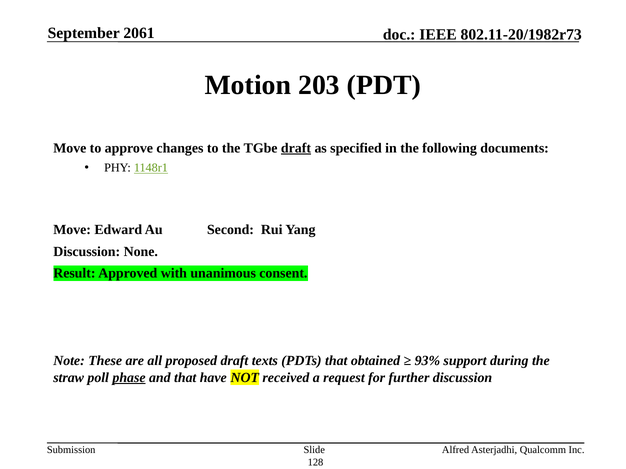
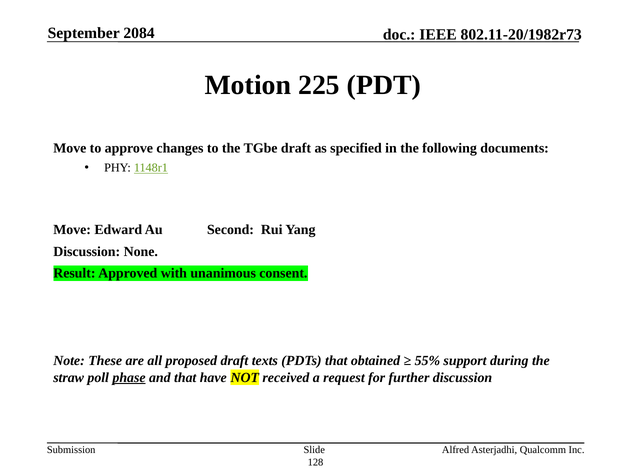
2061: 2061 -> 2084 (139, 33)
203: 203 -> 225 (319, 85)
draft underline: present -> none (296, 148)
93%: 93% -> 55% (427, 361)
